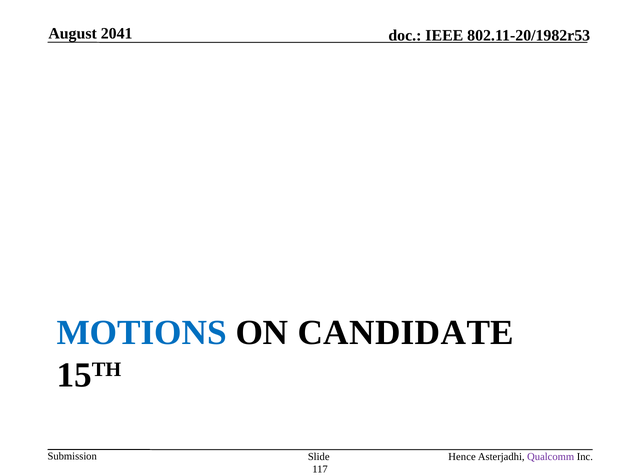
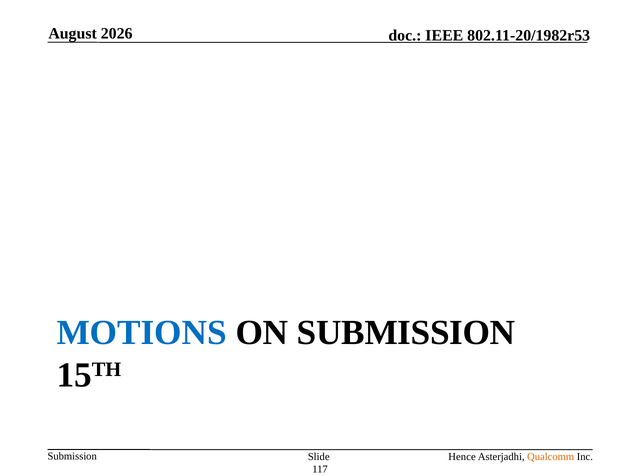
2041: 2041 -> 2026 (117, 34)
ON CANDIDATE: CANDIDATE -> SUBMISSION (406, 333)
Qualcomm colour: purple -> orange (551, 457)
